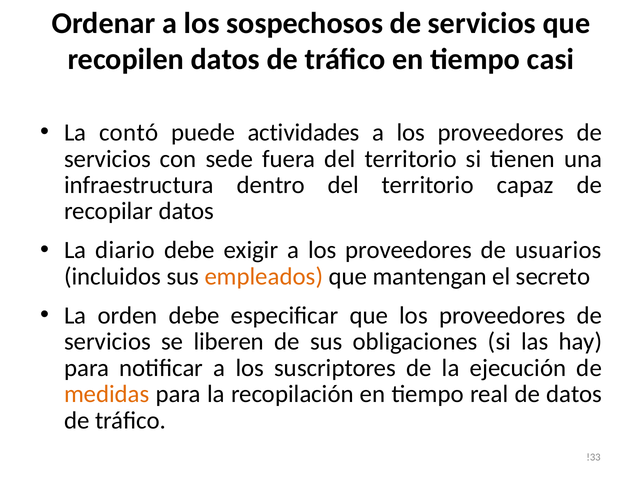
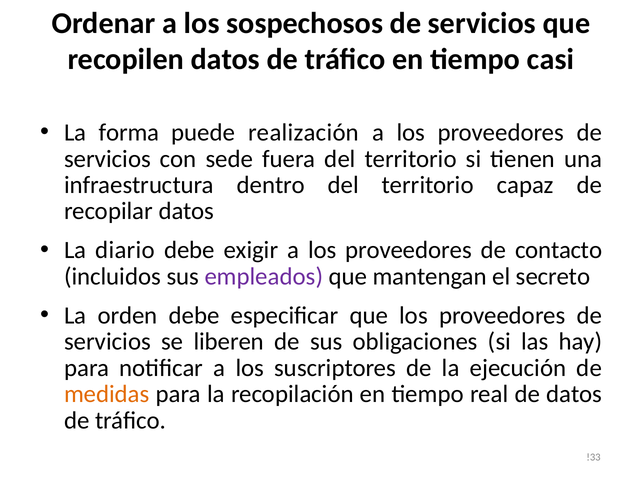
contó: contó -> forma (129, 133)
actividades: actividades -> realización (303, 133)
usuarios: usuarios -> contacto (559, 250)
empleados colour: orange -> purple (264, 277)
